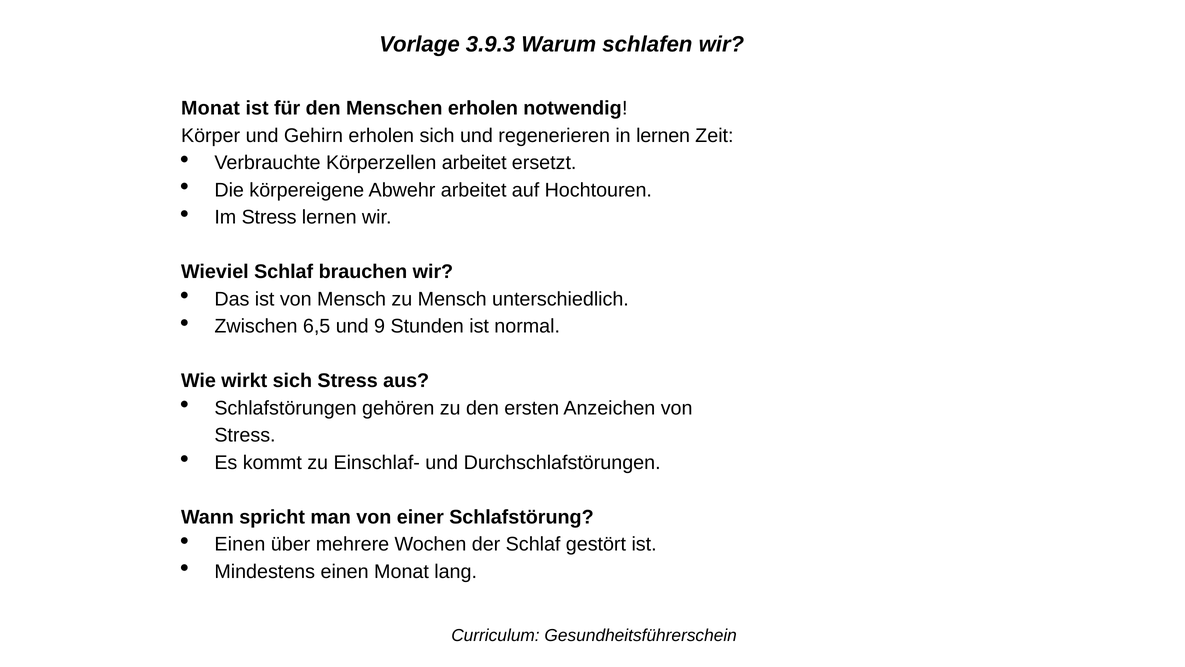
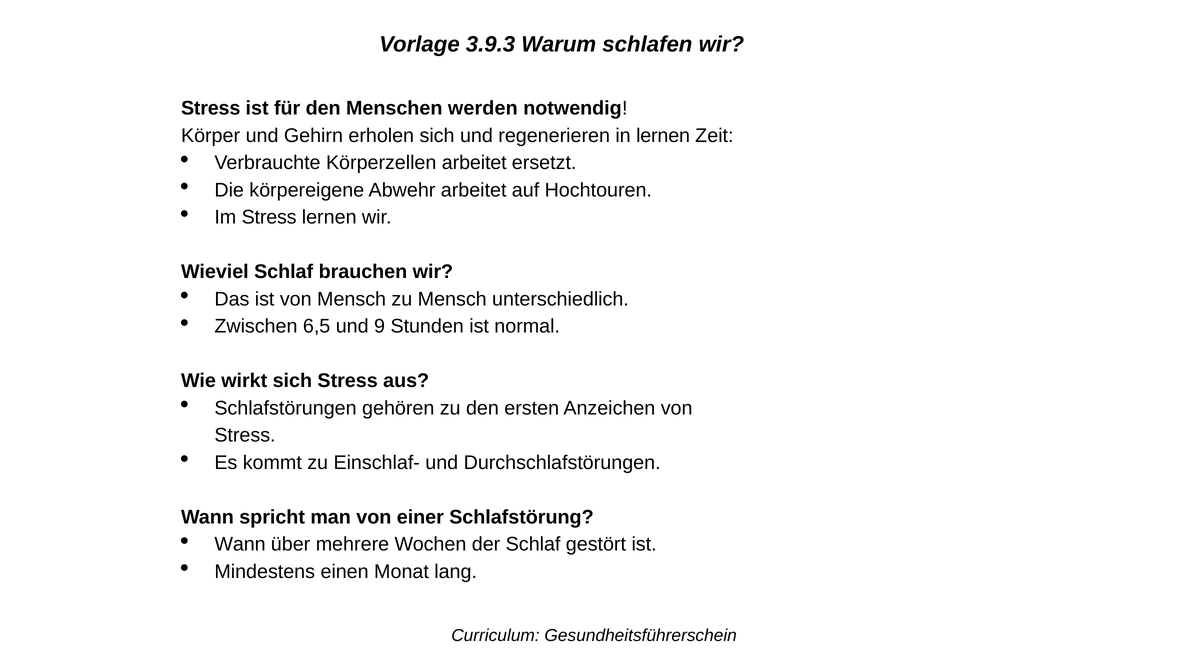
Monat: Monat -> Stress (211, 108)
Menschen erholen: erholen -> werden (483, 108)
Einen: Einen -> Wann (240, 544)
